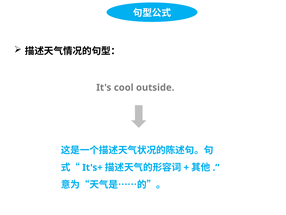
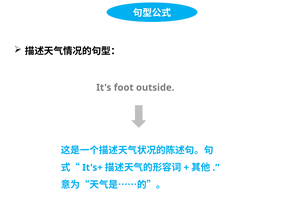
cool: cool -> foot (124, 87)
